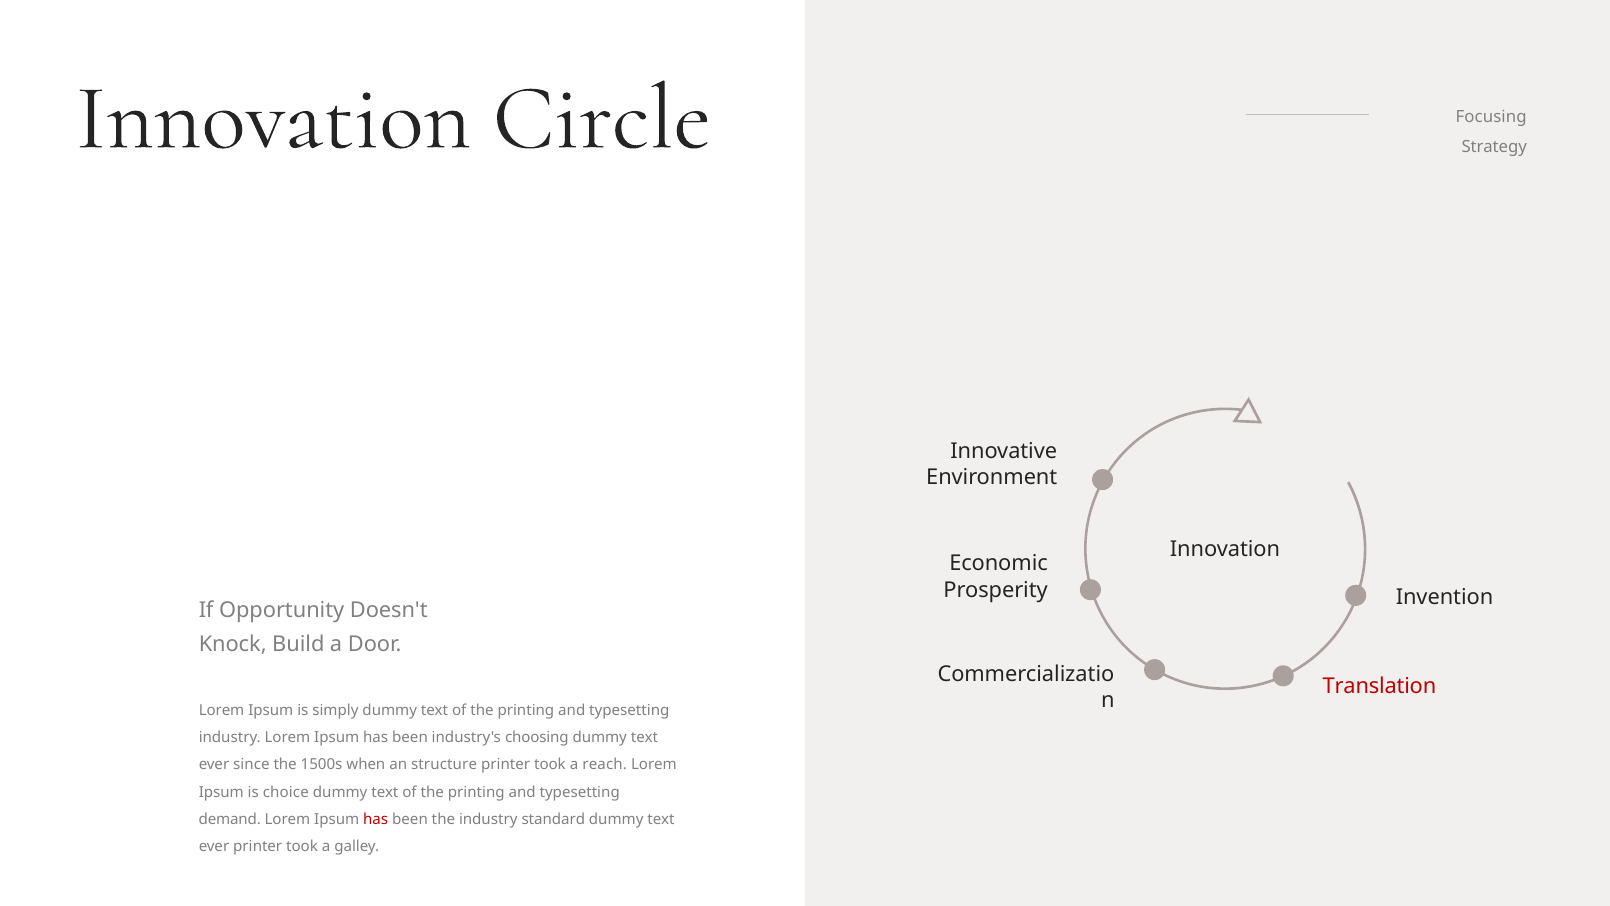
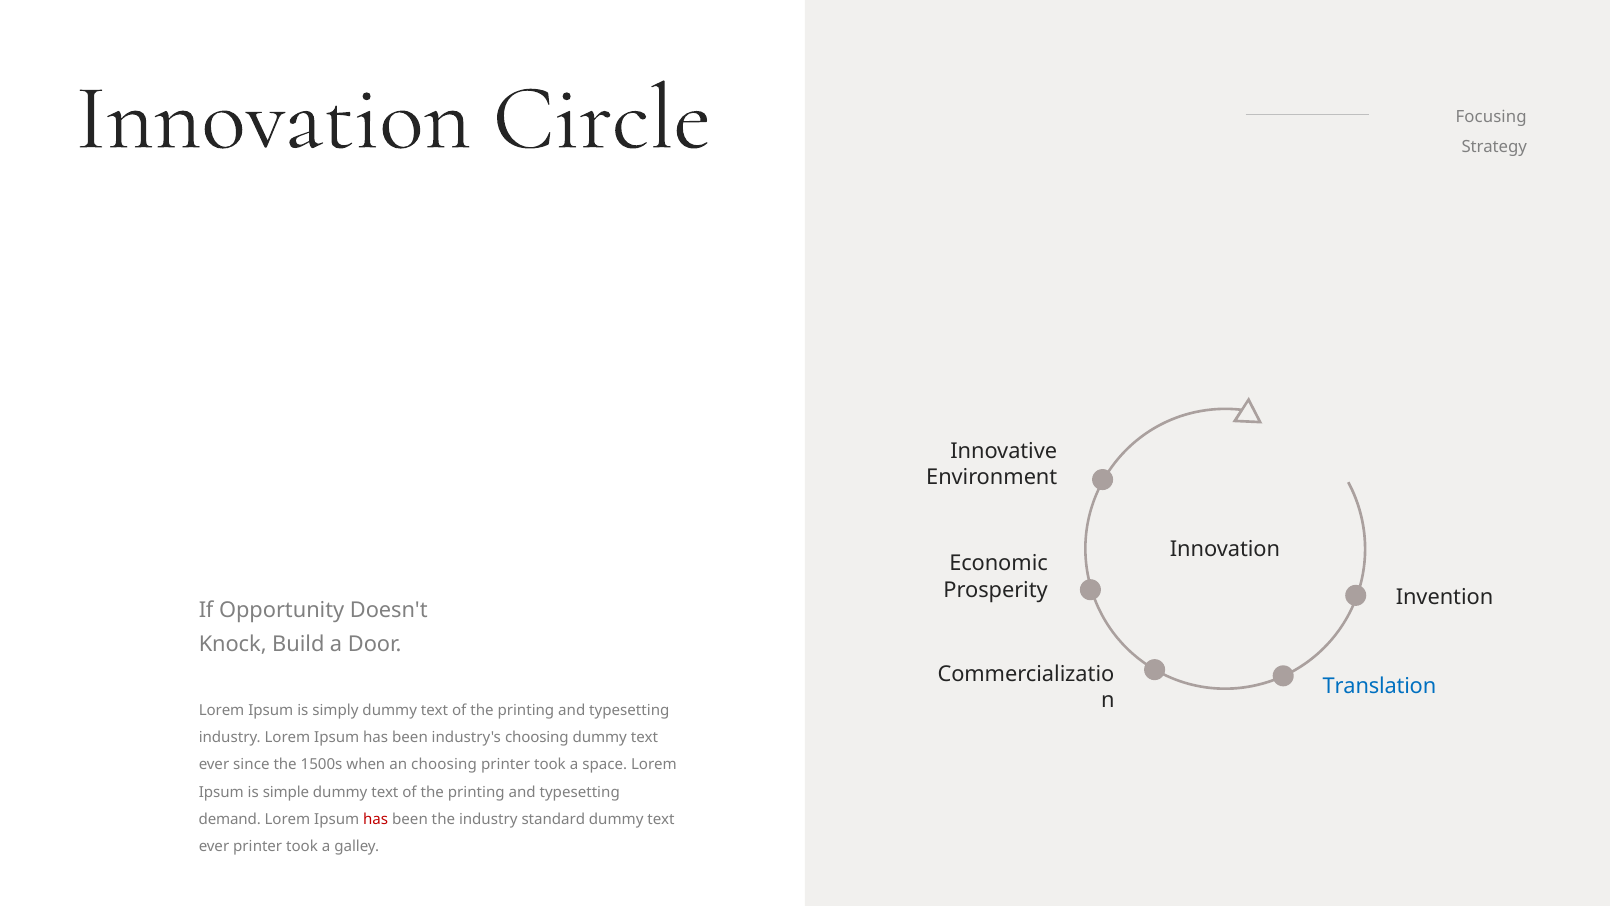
Translation colour: red -> blue (1379, 686)
an structure: structure -> choosing (444, 765)
reach: reach -> space (605, 765)
choice: choice -> simple (286, 792)
